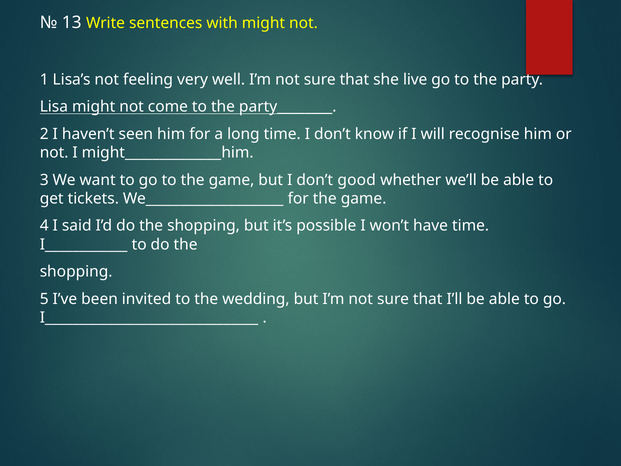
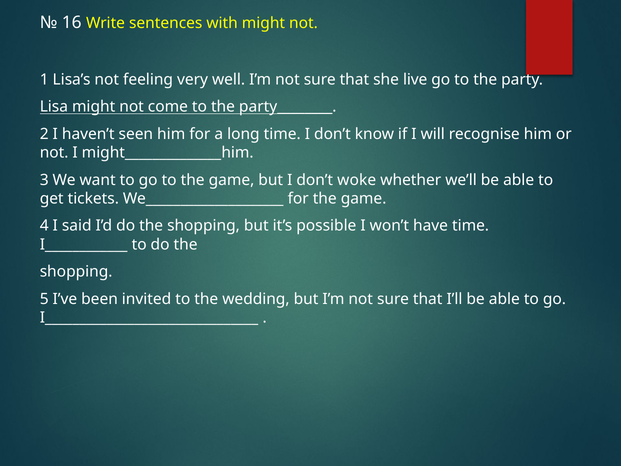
13: 13 -> 16 (72, 23)
good: good -> woke (357, 180)
